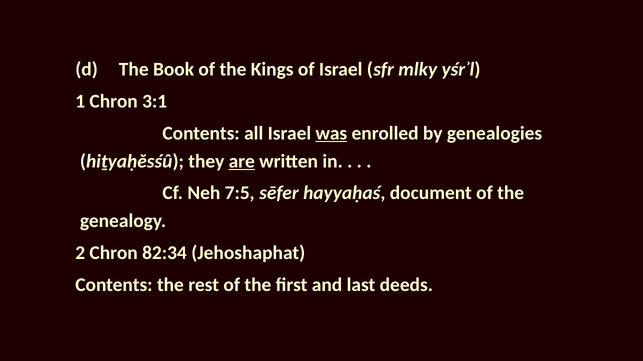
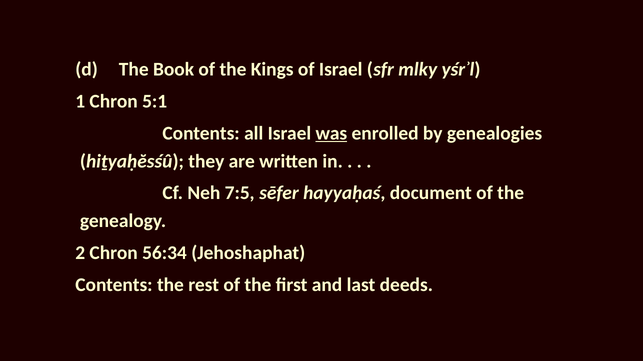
3:1: 3:1 -> 5:1 (155, 101)
are underline: present -> none (242, 161)
82:34: 82:34 -> 56:34 (164, 253)
